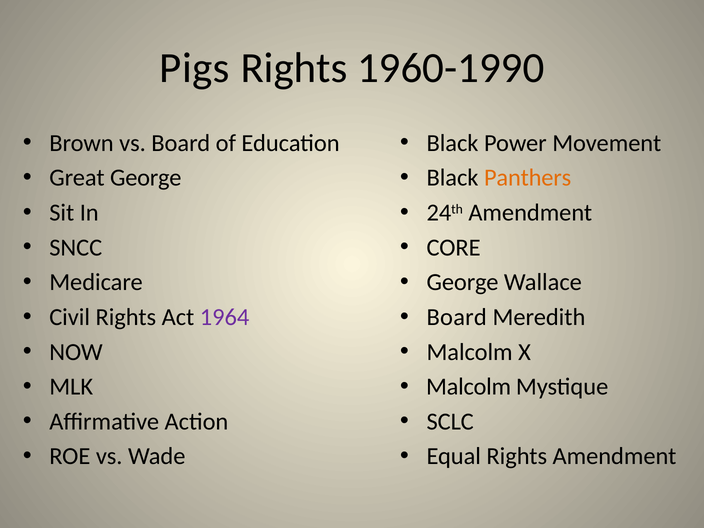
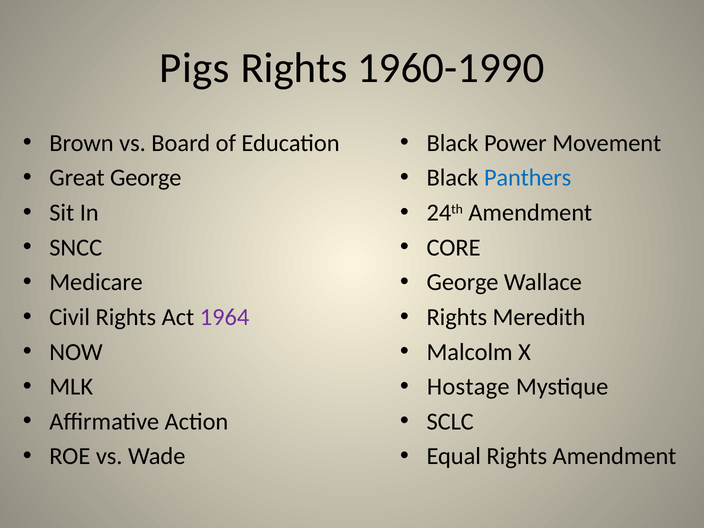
Panthers colour: orange -> blue (528, 178)
Board: Board -> Rights (457, 317)
Malcolm: Malcolm -> Hostage (468, 387)
